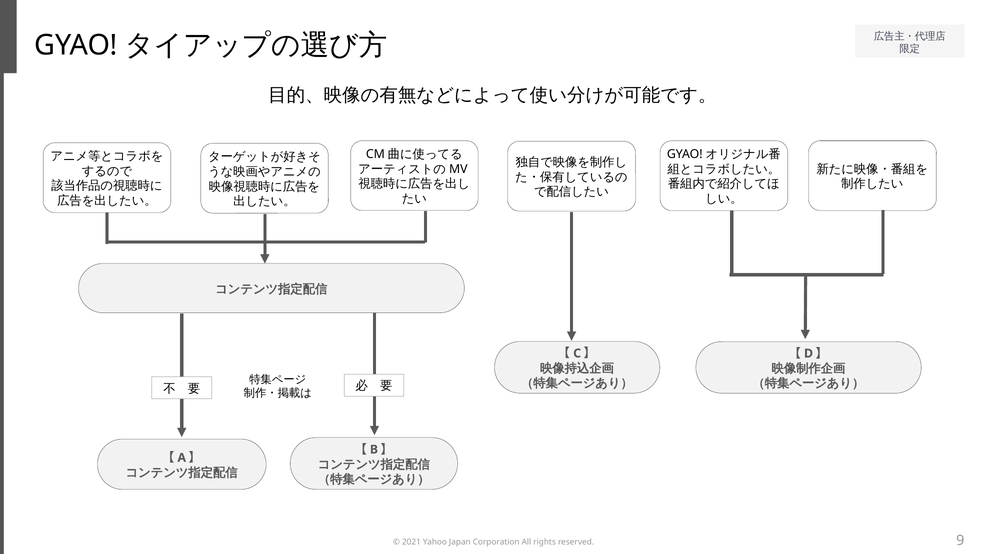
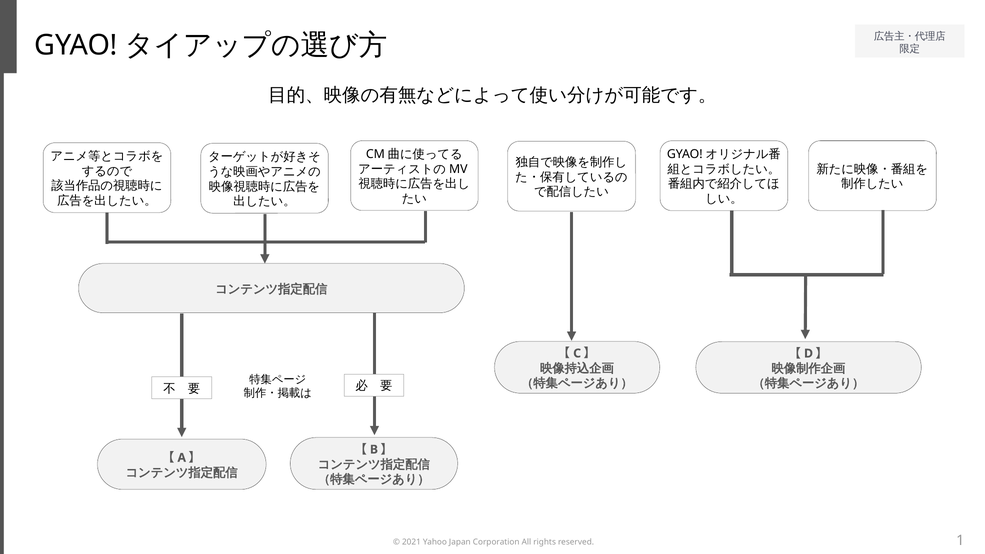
9: 9 -> 1 (960, 540)
